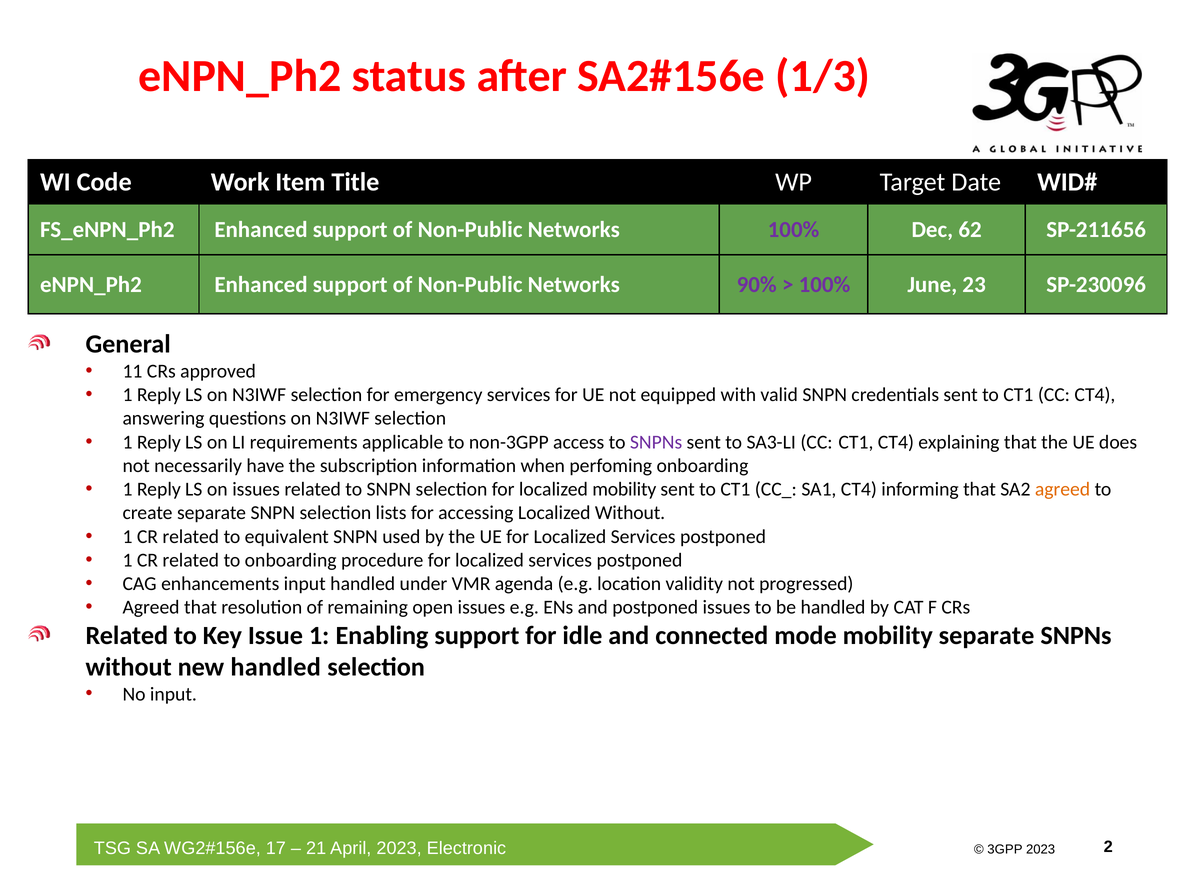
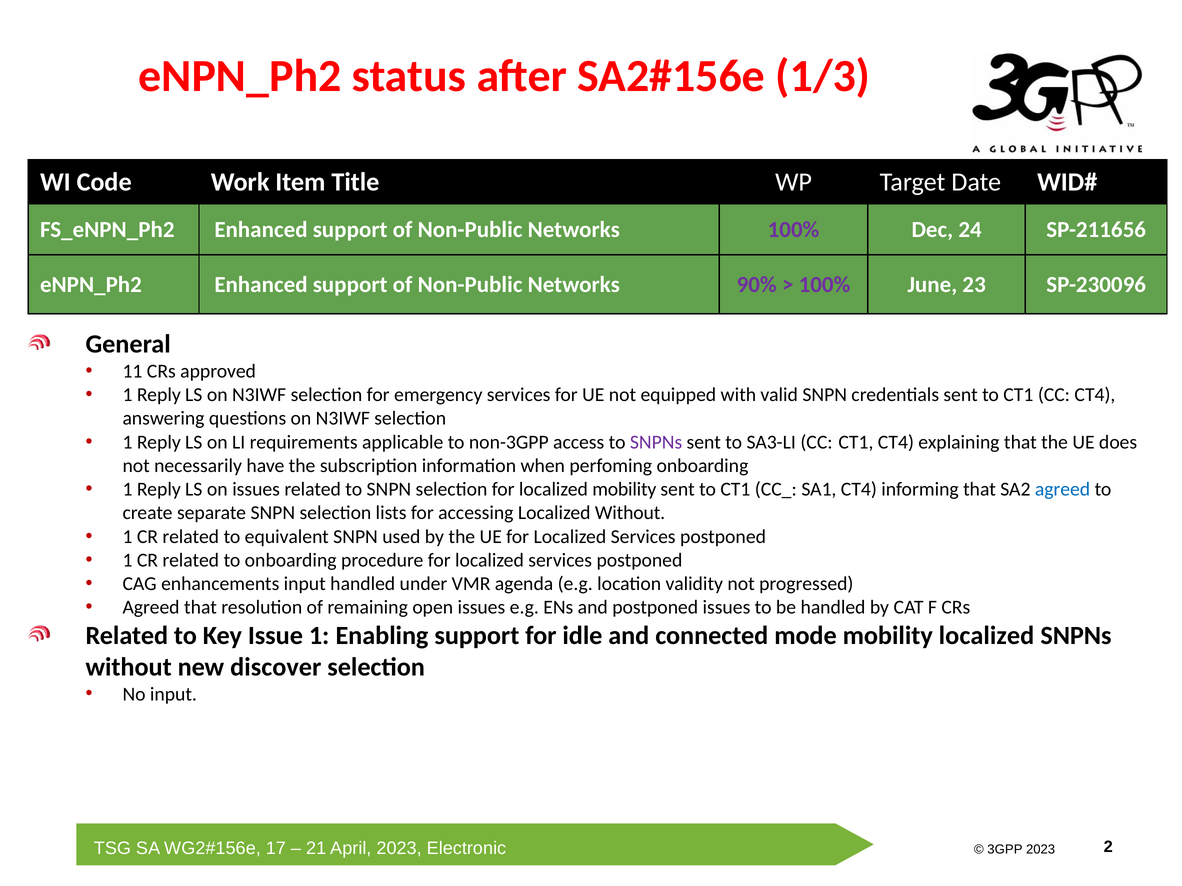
62: 62 -> 24 (970, 230)
agreed colour: orange -> blue (1062, 490)
mobility separate: separate -> localized (987, 636)
new handled: handled -> discover (276, 667)
